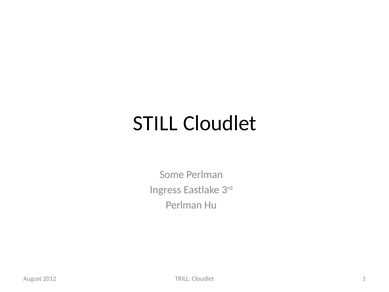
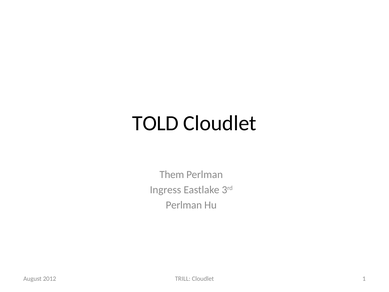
STILL: STILL -> TOLD (155, 123)
Some: Some -> Them (172, 175)
